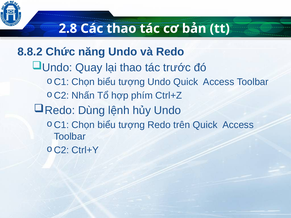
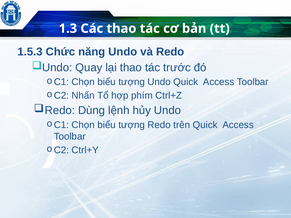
2.8: 2.8 -> 1.3 (68, 29)
8.8.2: 8.8.2 -> 1.5.3 (30, 52)
